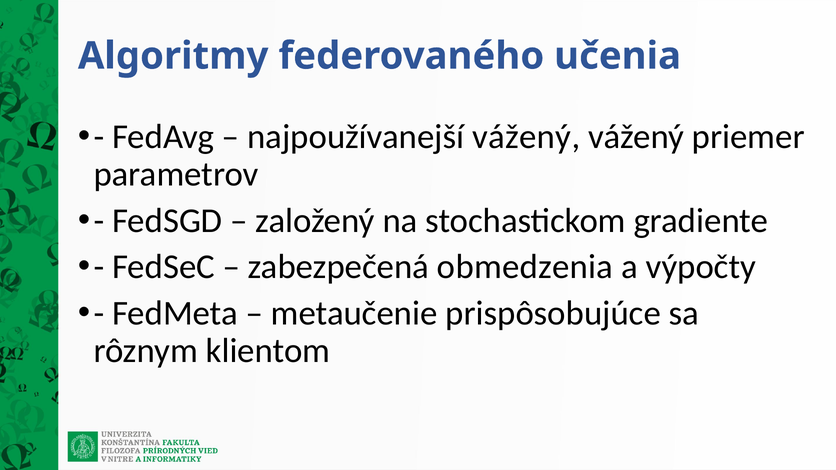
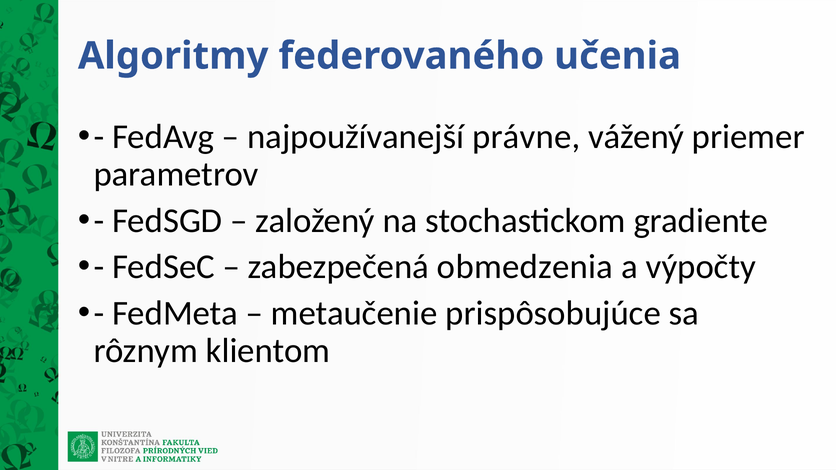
najpoužívanejší vážený: vážený -> právne (526, 137)
